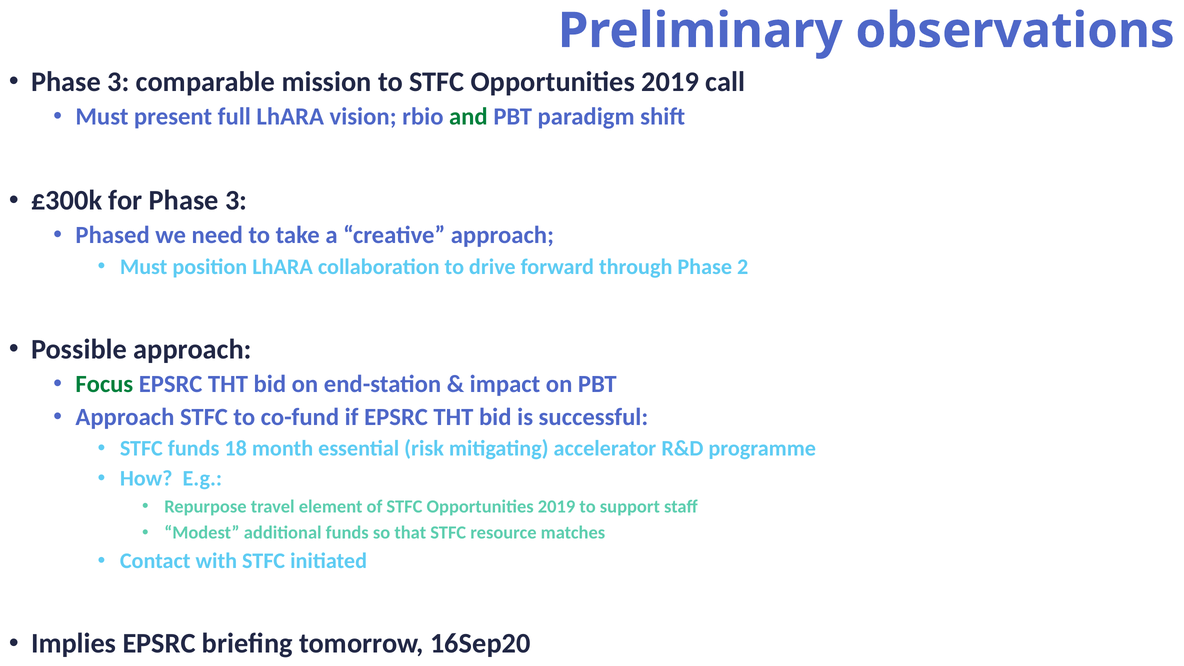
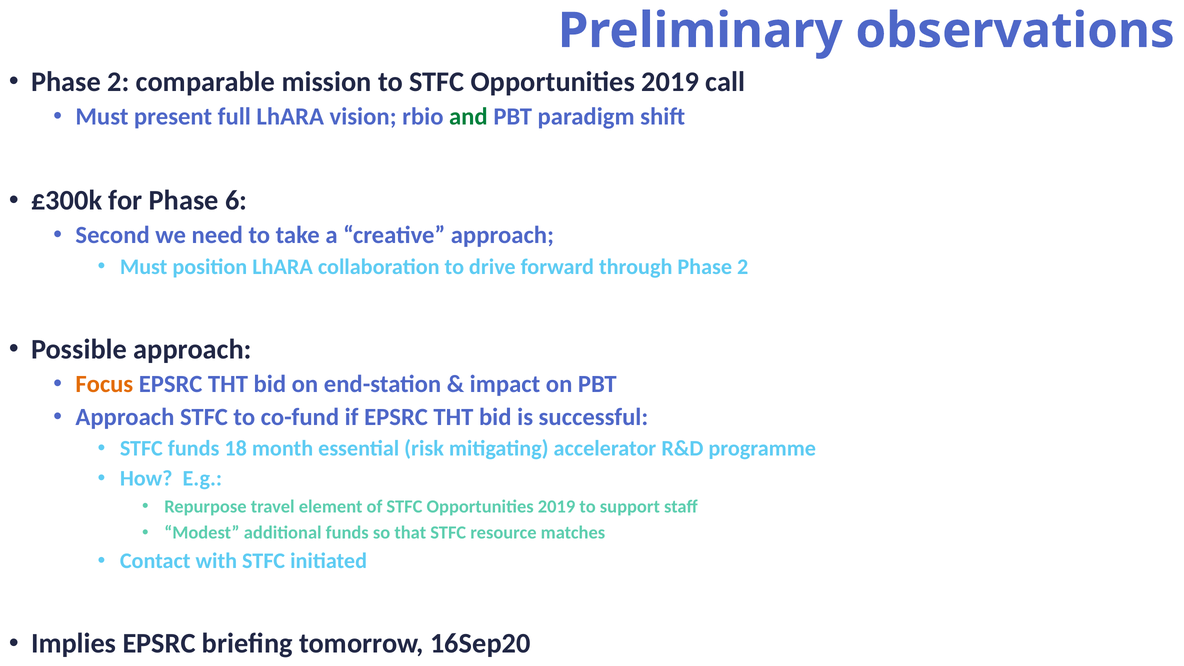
3: 3 -> 2 (118, 82)
for Phase 3: 3 -> 6 (236, 200)
Phased: Phased -> Second (113, 235)
Focus colour: green -> orange (104, 384)
